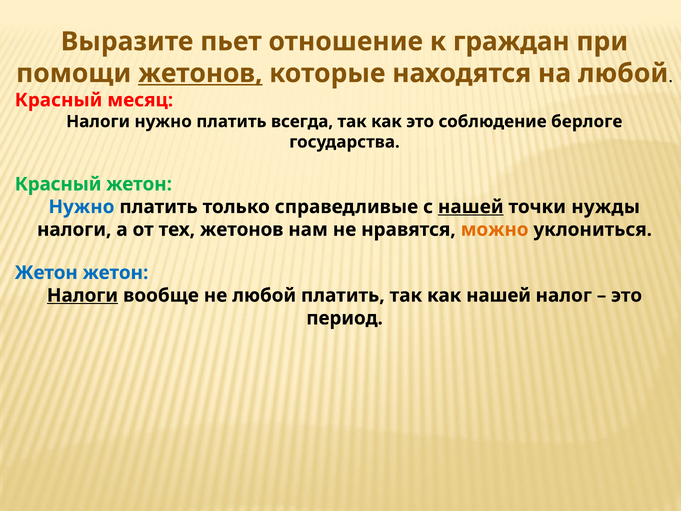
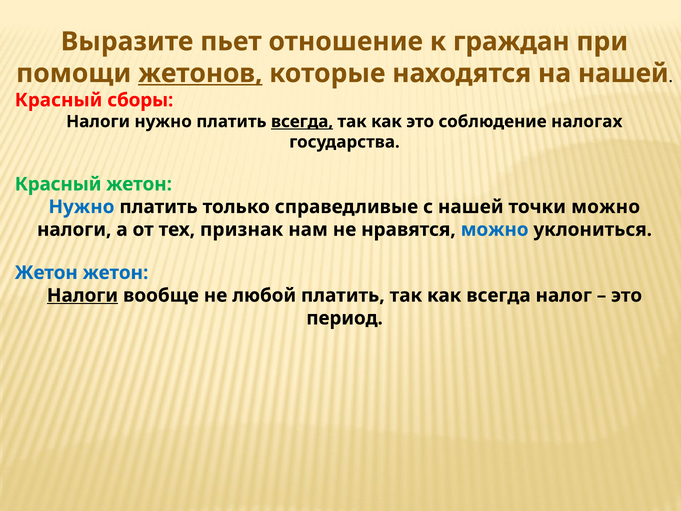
на любой: любой -> нашей (623, 73)
месяц: месяц -> сборы (140, 100)
всегда underline: none -> present (302, 121)
берлоге: берлоге -> налогах (587, 121)
нашей underline: present -> none (471, 207)
точки нужды: нужды -> можно (606, 207)
тех жетонов: жетонов -> признак (242, 229)
можно colour: orange -> blue (495, 229)
как нашей: нашей -> всегда (498, 295)
